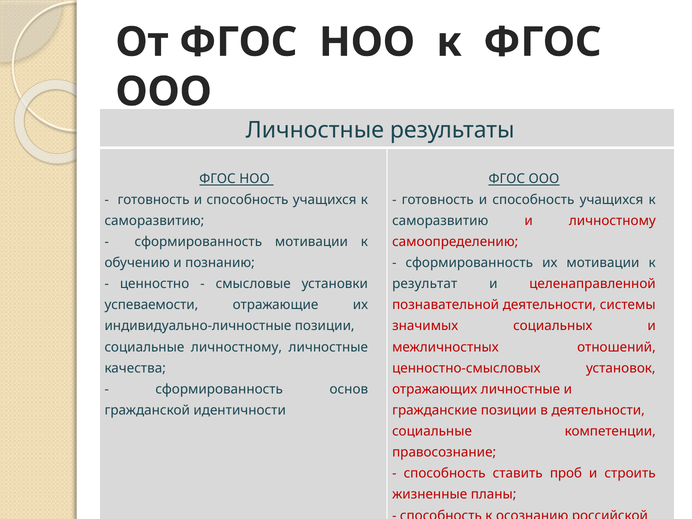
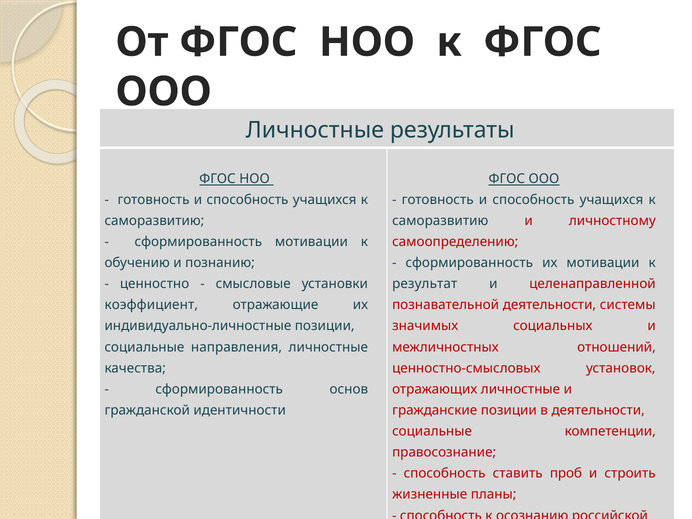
успеваемости: успеваемости -> коэффициент (151, 305)
социальные личностному: личностному -> направления (237, 347)
